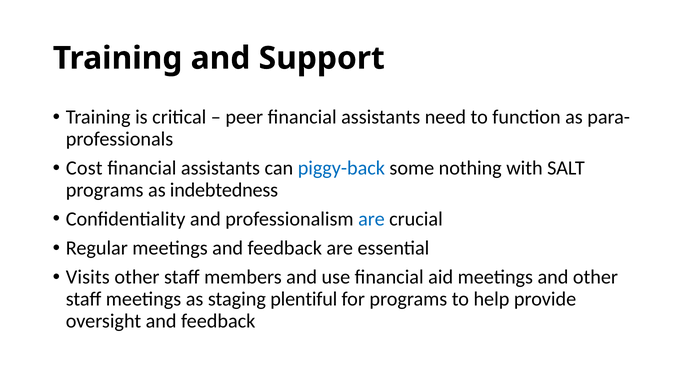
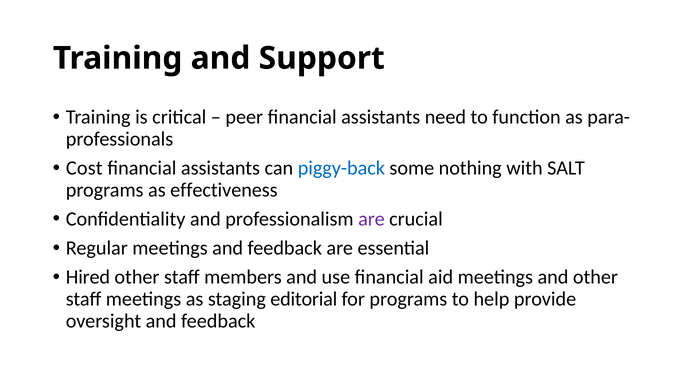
indebtedness: indebtedness -> effectiveness (224, 190)
are colour: blue -> purple (371, 219)
Visits: Visits -> Hired (88, 277)
plentiful: plentiful -> editorial (304, 299)
